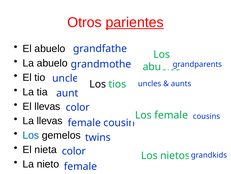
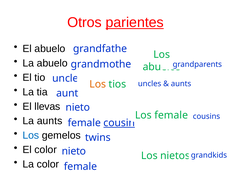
Los colour: black -> orange (98, 84)
color: color -> nieto (78, 107)
La llevas: llevas -> aunts (50, 120)
cousin underline: none -> present (119, 122)
El nieta: nieta -> color (46, 149)
color: color -> nieto (74, 150)
La nieto: nieto -> color (48, 163)
